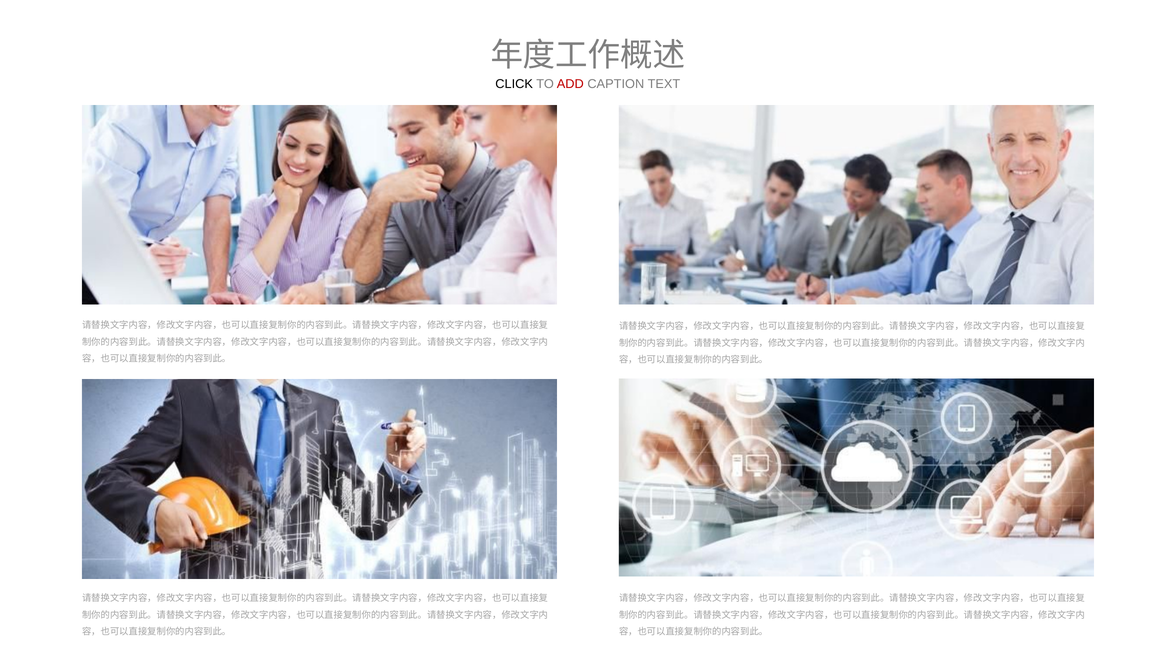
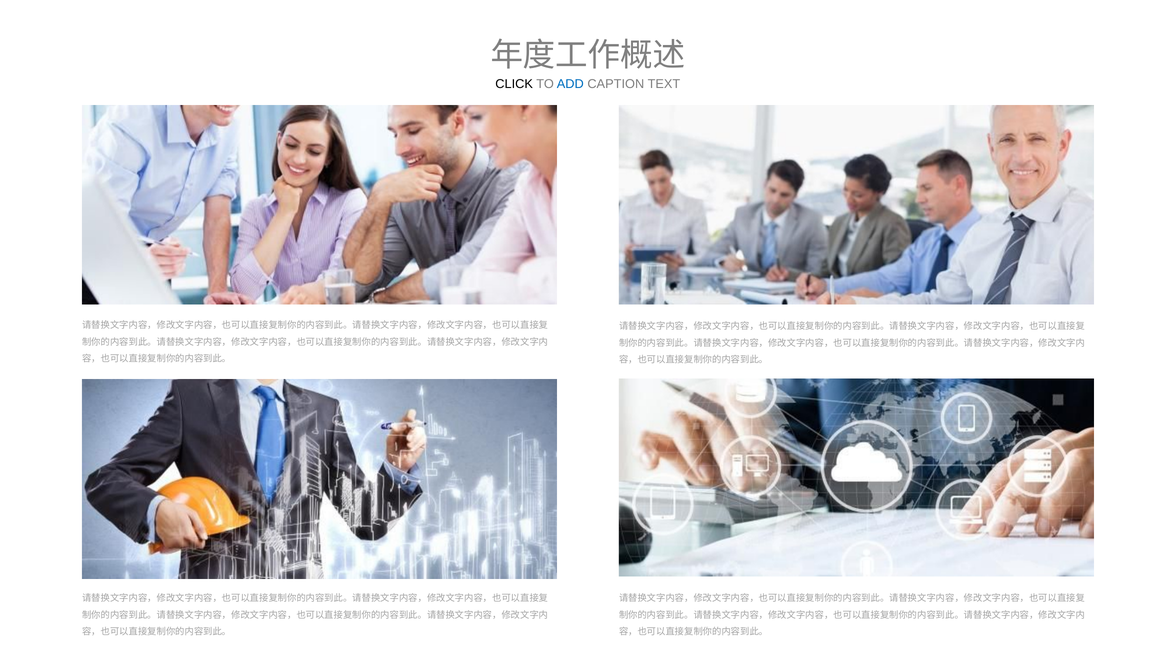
ADD colour: red -> blue (570, 84)
